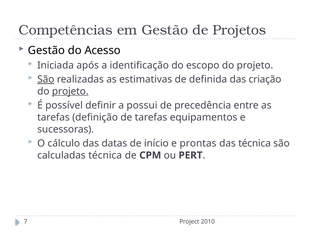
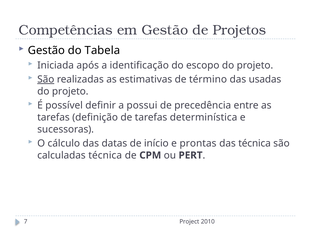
Acesso: Acesso -> Tabela (102, 51)
definida: definida -> término (208, 79)
criação: criação -> usadas (265, 79)
projeto underline: present -> none (70, 91)
equipamentos: equipamentos -> determinística (204, 117)
